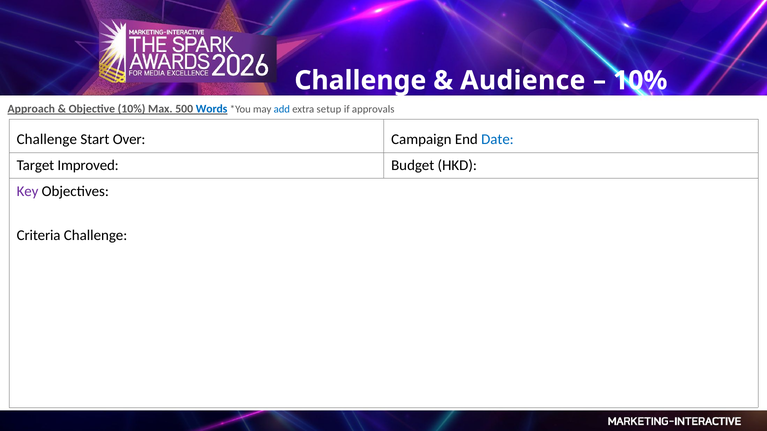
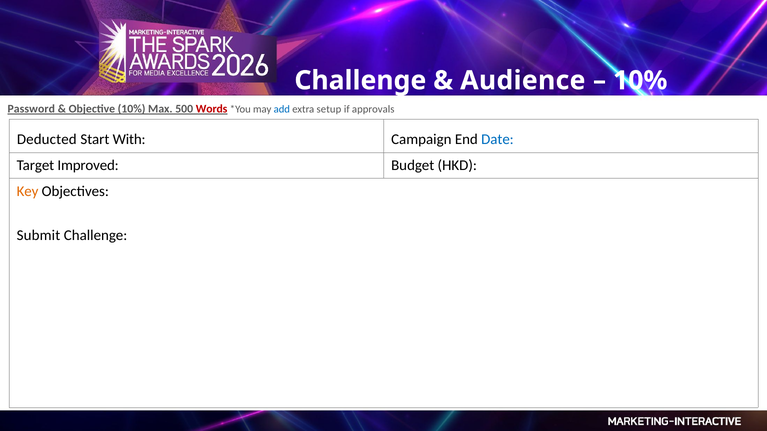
Approach: Approach -> Password (31, 109)
Words colour: blue -> red (212, 109)
Challenge: Challenge -> Deducted (47, 140)
Over: Over -> With (129, 140)
Key colour: purple -> orange (28, 192)
Criteria: Criteria -> Submit (38, 235)
